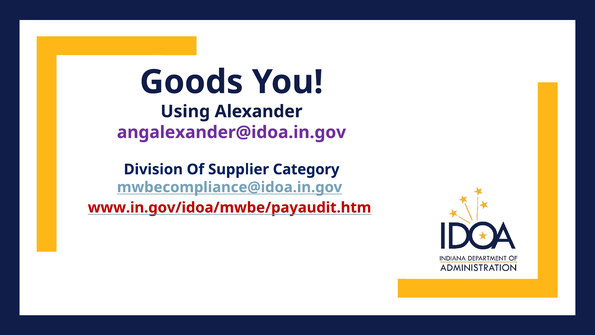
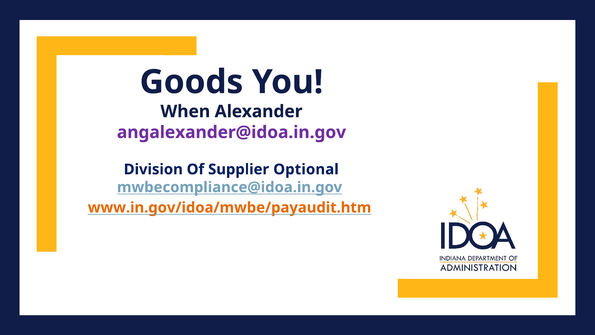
Using: Using -> When (185, 111)
Category: Category -> Optional (306, 169)
www.in.gov/idoa/mwbe/payaudit.htm colour: red -> orange (230, 207)
